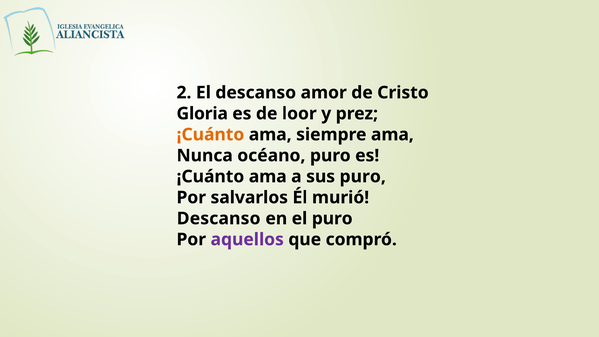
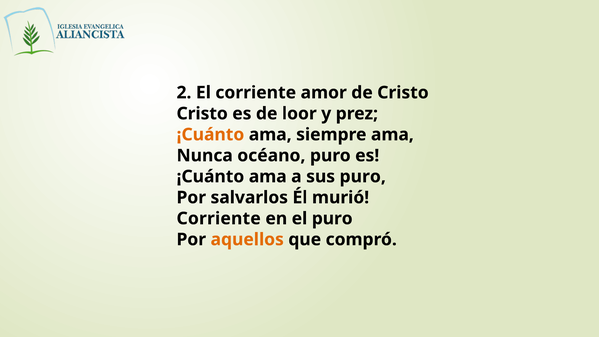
El descanso: descanso -> corriente (256, 93)
Gloria: Gloria -> Cristo (202, 114)
Descanso: Descanso -> Corriente (219, 218)
aquellos colour: purple -> orange (247, 239)
